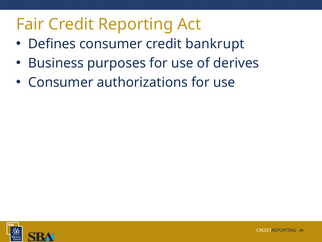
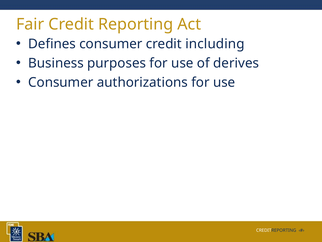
bankrupt: bankrupt -> including (215, 44)
